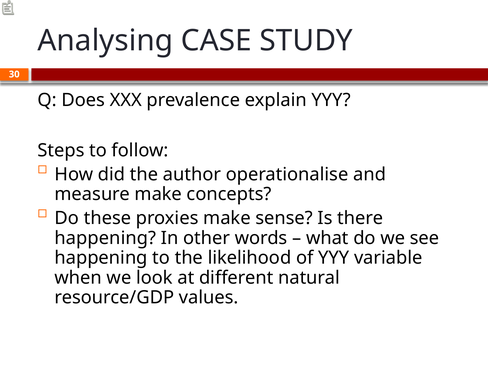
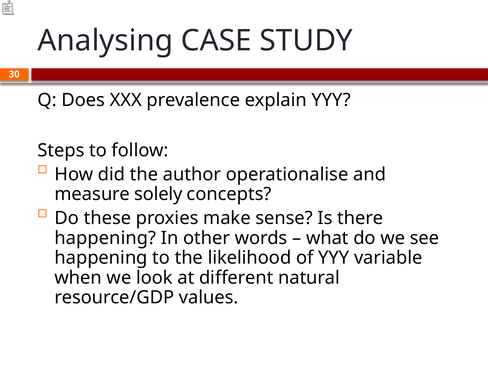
measure make: make -> solely (158, 194)
